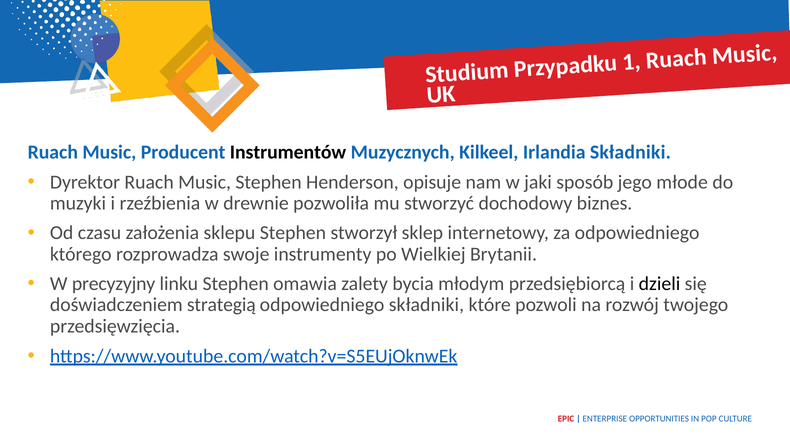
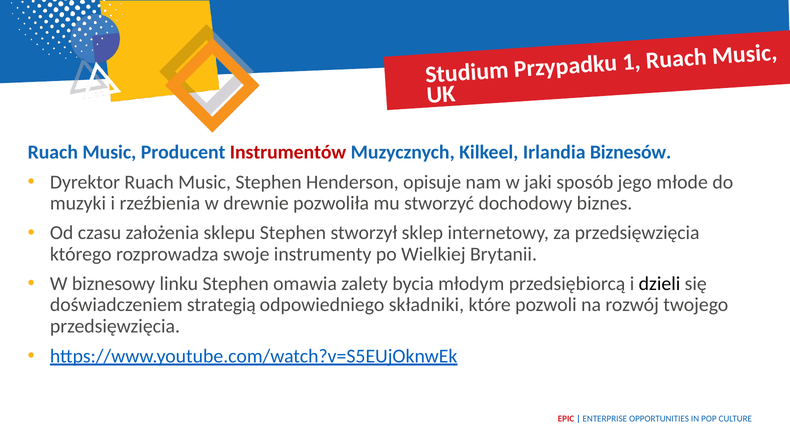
Instrumentów colour: black -> red (288, 153)
Irlandia Składniki: Składniki -> Biznesów (631, 153)
za odpowiedniego: odpowiedniego -> przedsięwzięcia (637, 233)
precyzyjny: precyzyjny -> biznesowy (114, 284)
